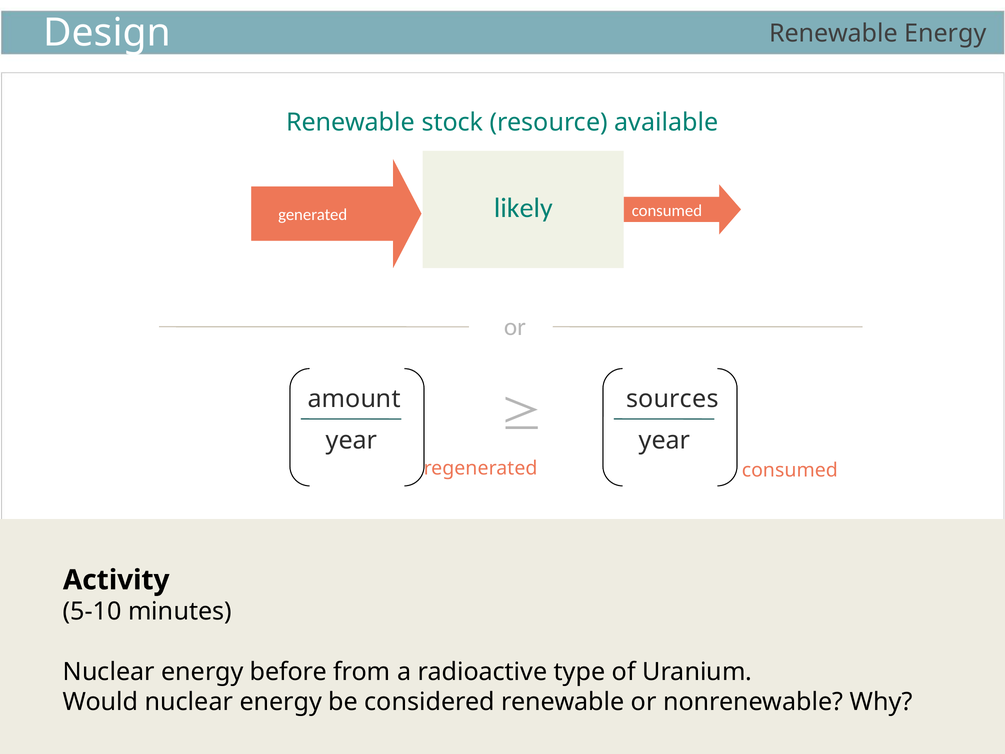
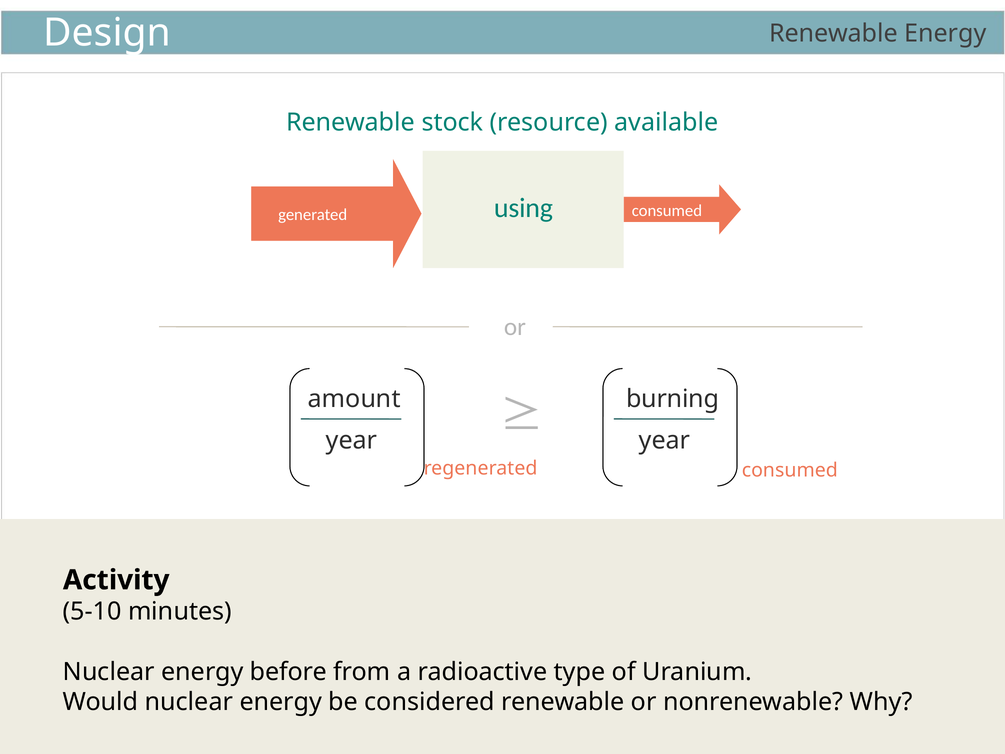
likely: likely -> using (523, 208)
sources: sources -> burning (673, 399)
